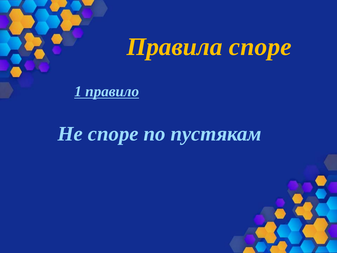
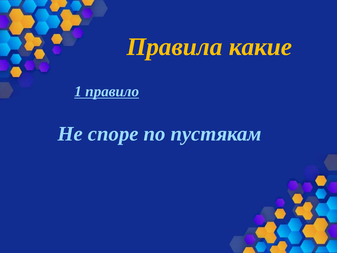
Правила споре: споре -> какие (260, 47)
